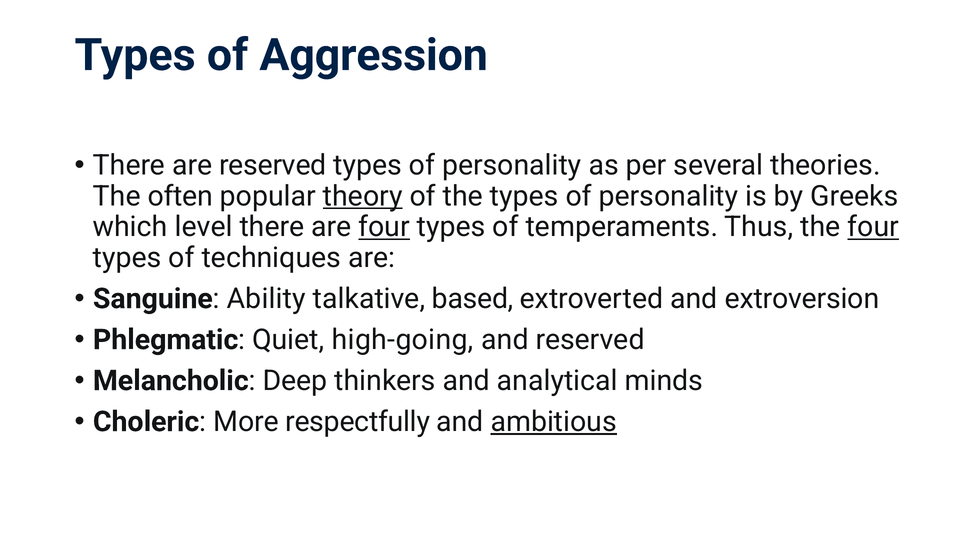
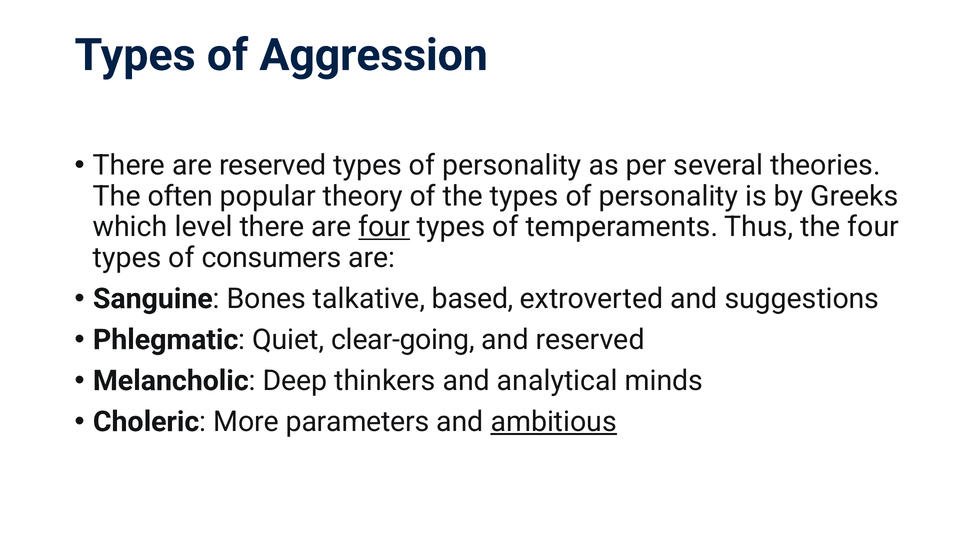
theory underline: present -> none (363, 196)
four underline: present -> none (873, 227)
techniques: techniques -> consumers (272, 258)
Ability: Ability -> Bones (266, 299)
extroversion: extroversion -> suggestions (802, 299)
high-going: high-going -> clear-going (403, 340)
respectfully: respectfully -> parameters (358, 422)
